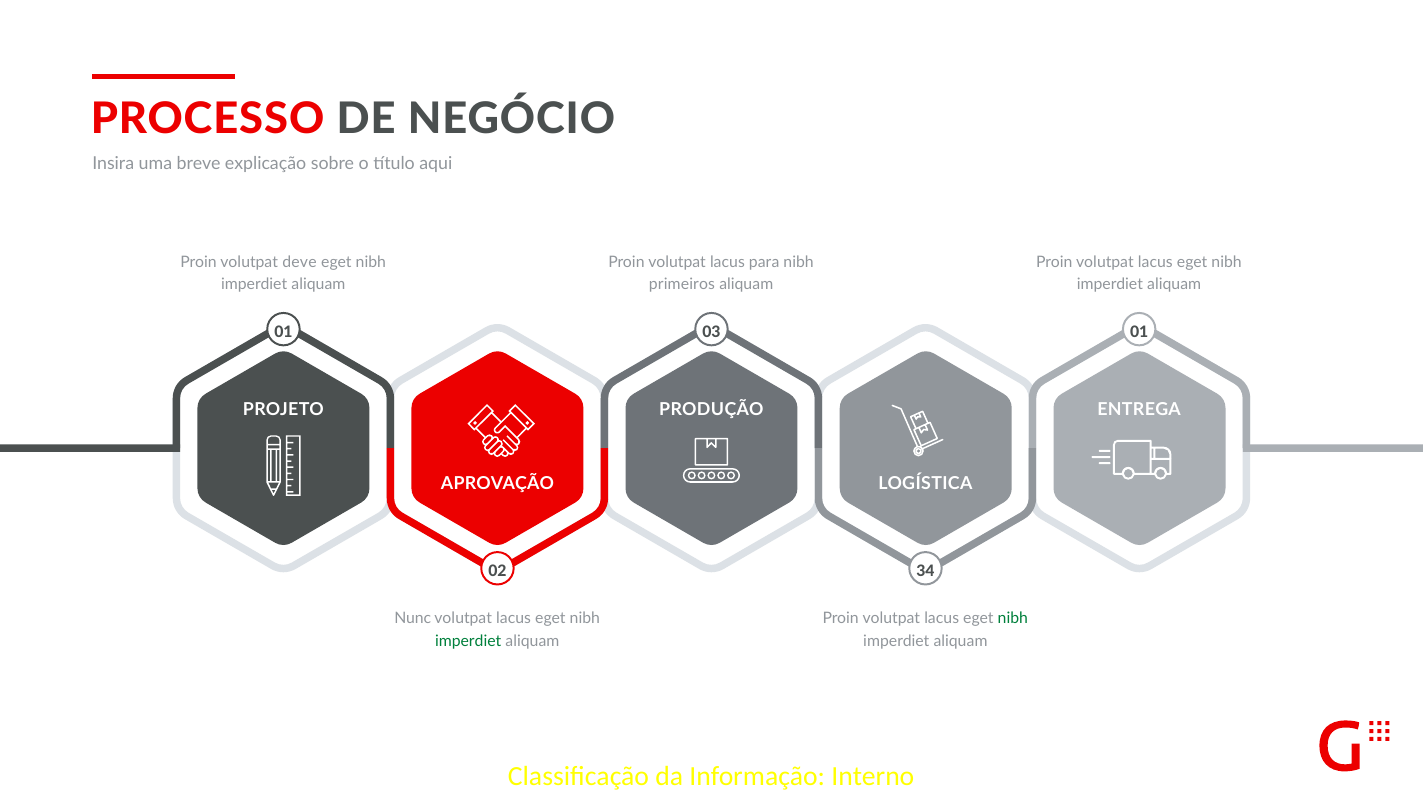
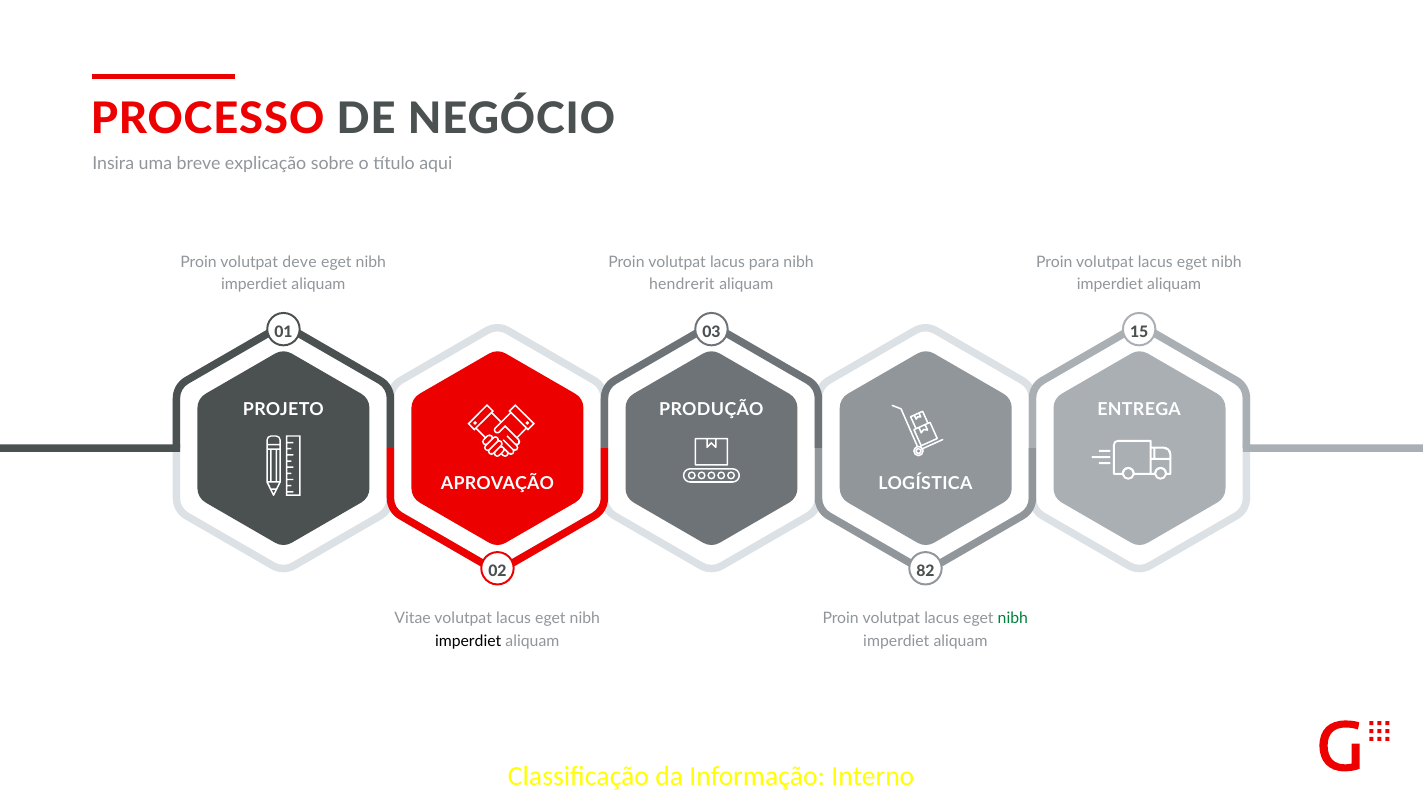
primeiros: primeiros -> hendrerit (682, 285)
03 01: 01 -> 15 (1139, 332)
34: 34 -> 82 (926, 572)
Nunc: Nunc -> Vitae (413, 619)
imperdiet colour: green -> black (468, 642)
